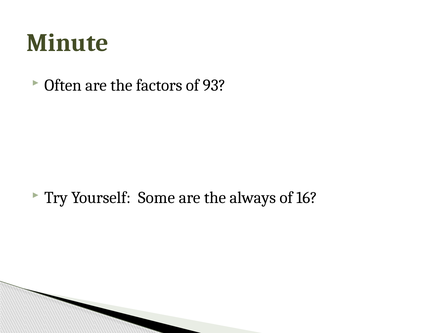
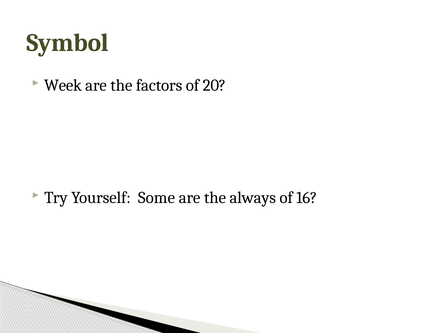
Minute: Minute -> Symbol (68, 43)
Often: Often -> Week (63, 85)
93: 93 -> 20 (214, 85)
